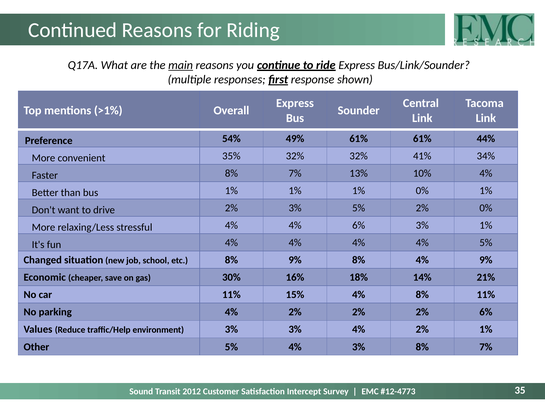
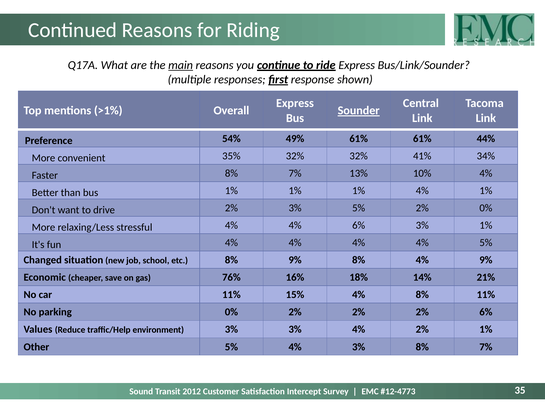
Sounder underline: none -> present (359, 111)
1% 0%: 0% -> 4% (422, 191)
30%: 30% -> 76% (231, 277)
parking 4%: 4% -> 0% (231, 312)
